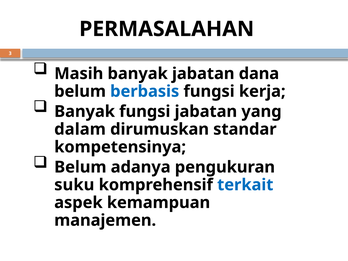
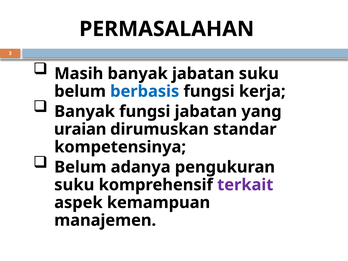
jabatan dana: dana -> suku (259, 74)
dalam: dalam -> uraian (80, 129)
terkait colour: blue -> purple (245, 185)
